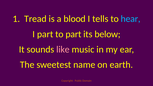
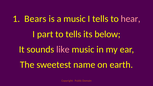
Tread: Tread -> Bears (35, 19)
a blood: blood -> music (75, 19)
hear colour: light blue -> pink (131, 19)
to part: part -> tells (73, 34)
